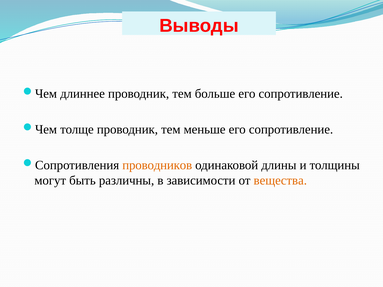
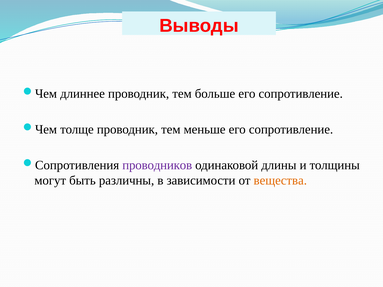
проводников colour: orange -> purple (157, 165)
